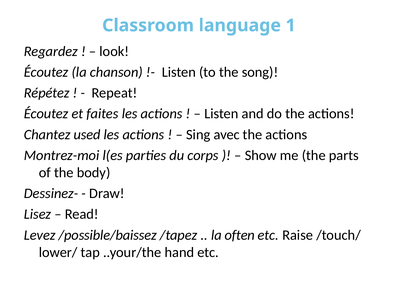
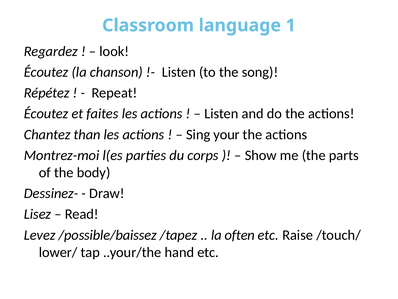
used: used -> than (87, 134)
avec: avec -> your (227, 134)
